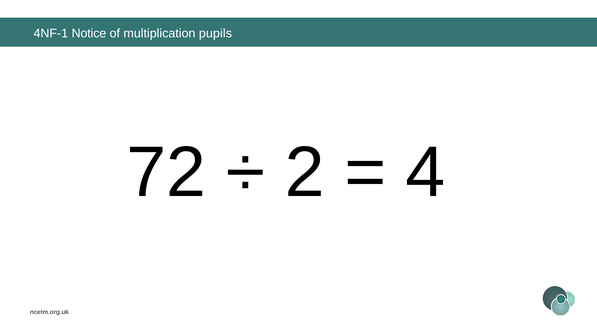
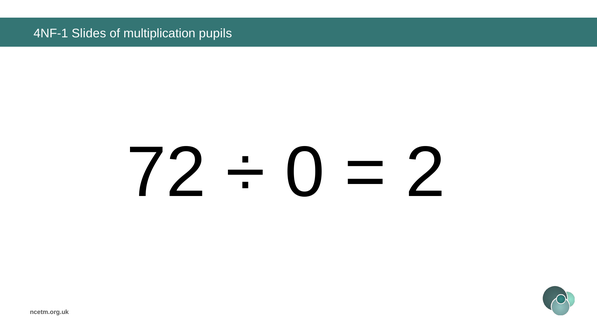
Notice: Notice -> Slides (89, 33)
2: 2 -> 0 (305, 172)
4: 4 -> 2 (426, 172)
